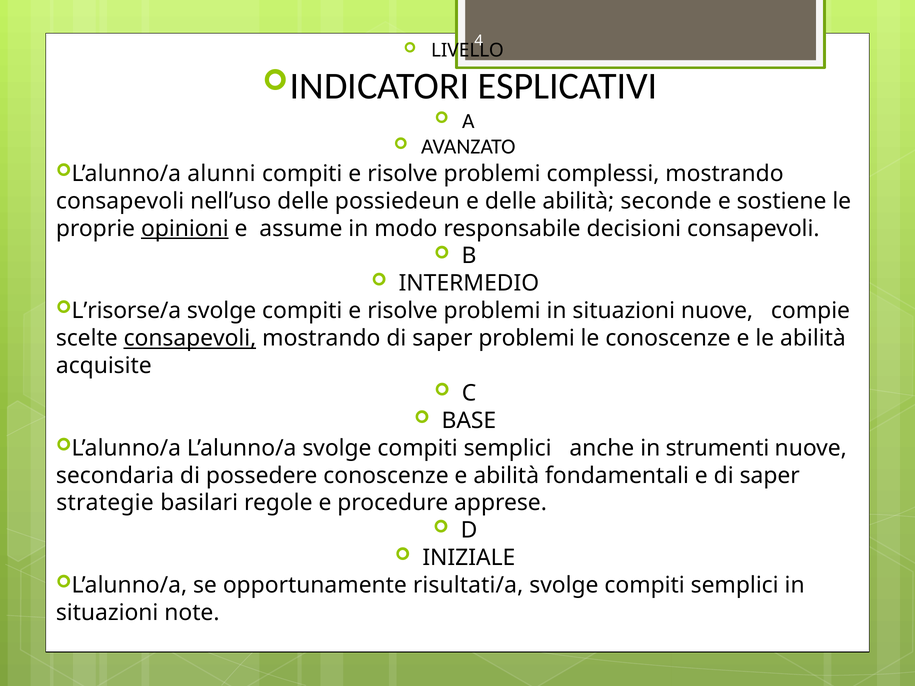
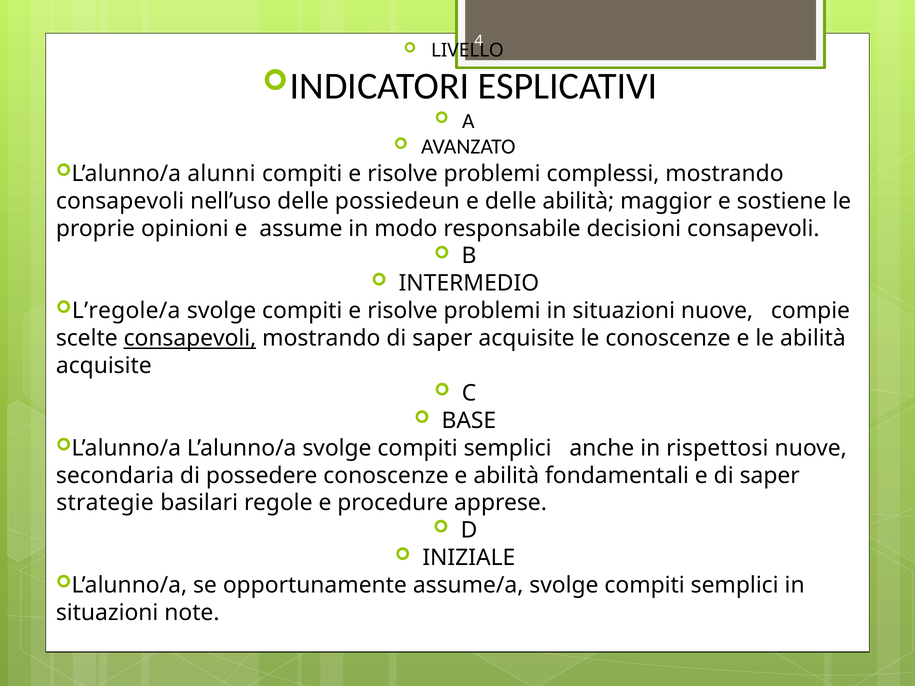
seconde: seconde -> maggior (666, 201)
opinioni underline: present -> none (185, 229)
L’risorse/a: L’risorse/a -> L’regole/a (126, 311)
saper problemi: problemi -> acquisite (527, 338)
strumenti: strumenti -> rispettosi (717, 448)
risultati/a: risultati/a -> assume/a (468, 585)
